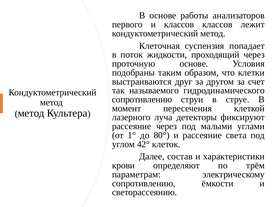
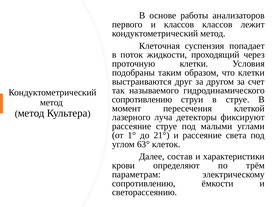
проточную основе: основе -> клетки (194, 63)
рассеяние через: через -> струе (167, 126)
80°: 80° -> 21° (162, 135)
42°: 42° -> 63° (143, 144)
